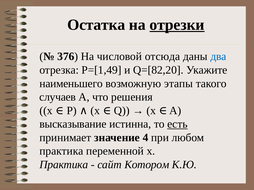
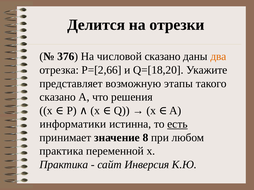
Остатка: Остатка -> Делится (96, 25)
отрезки underline: present -> none (177, 25)
числовой отсюда: отсюда -> сказано (163, 57)
два colour: blue -> orange (218, 57)
P=[1,49: P=[1,49 -> P=[2,66 (102, 70)
Q=[82,20: Q=[82,20 -> Q=[18,20 (158, 70)
наименьшего: наименьшего -> представляет (71, 84)
случаев: случаев -> сказано (58, 97)
высказывание: высказывание -> информатики (73, 124)
4: 4 -> 8 (145, 138)
Котором: Котором -> Инверсия (147, 165)
